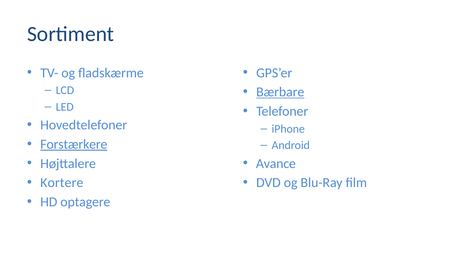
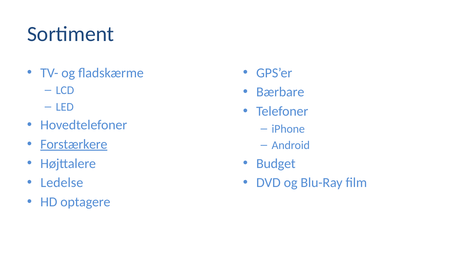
Bærbare underline: present -> none (280, 92)
Avance: Avance -> Budget (276, 163)
Kortere: Kortere -> Ledelse (62, 183)
